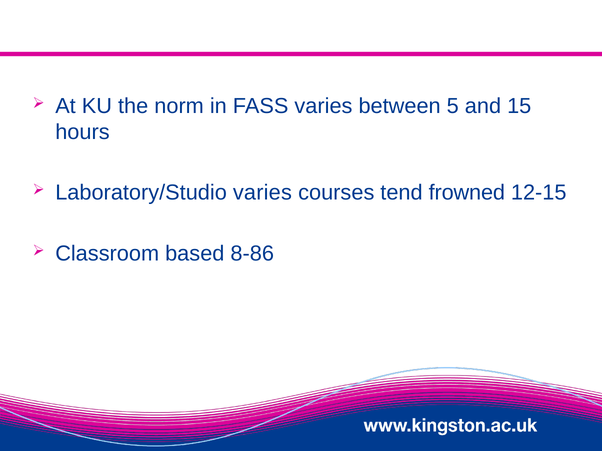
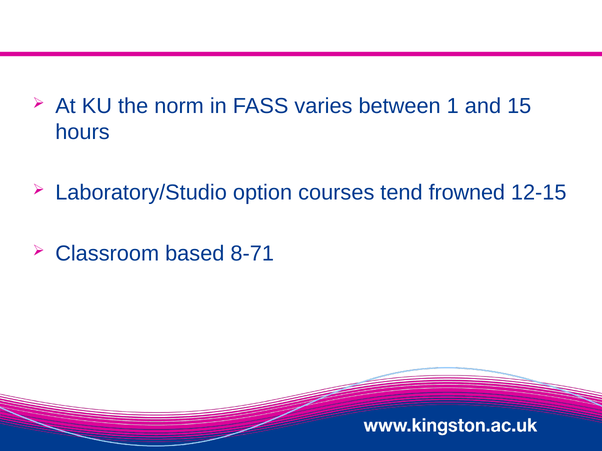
5: 5 -> 1 (453, 106)
Laboratory/Studio varies: varies -> option (263, 193)
8-86: 8-86 -> 8-71 (252, 254)
